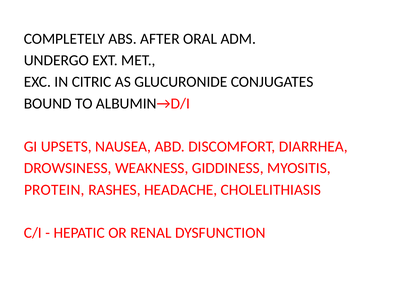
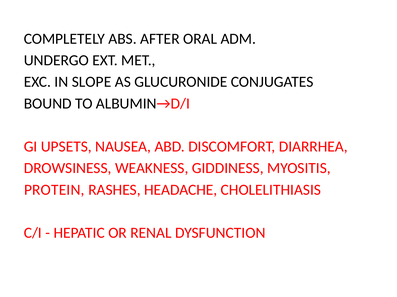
CITRIC: CITRIC -> SLOPE (92, 82)
